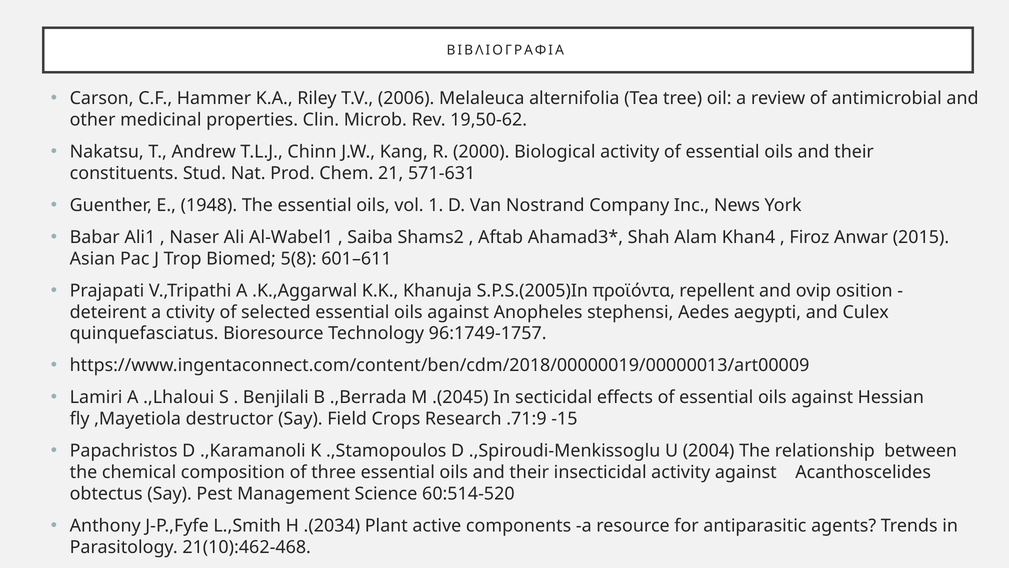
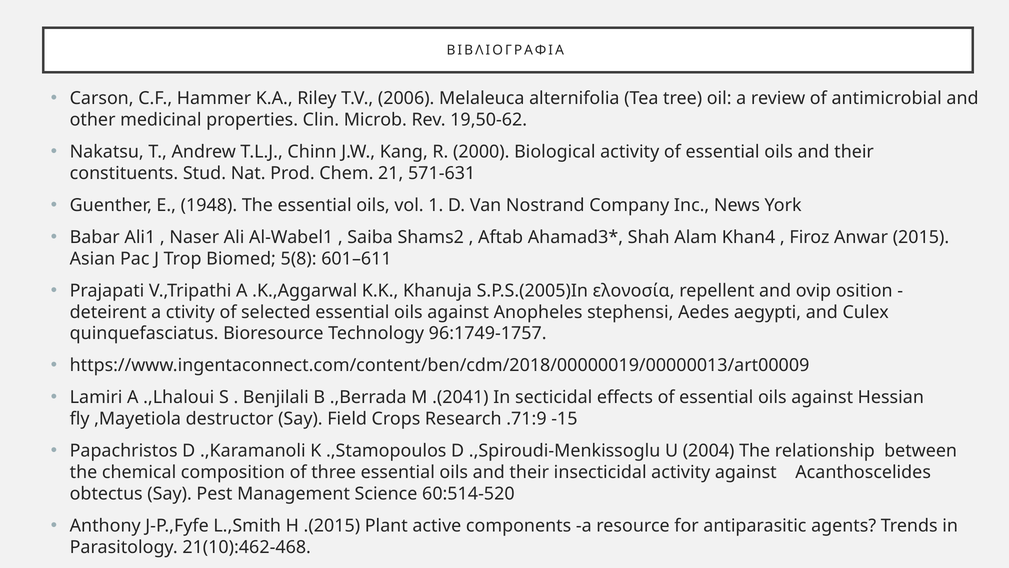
προϊόντα: προϊόντα -> ελονοσία (634, 290)
.(2045: .(2045 -> .(2041 (460, 397)
.(2034: .(2034 -> .(2015 (332, 526)
